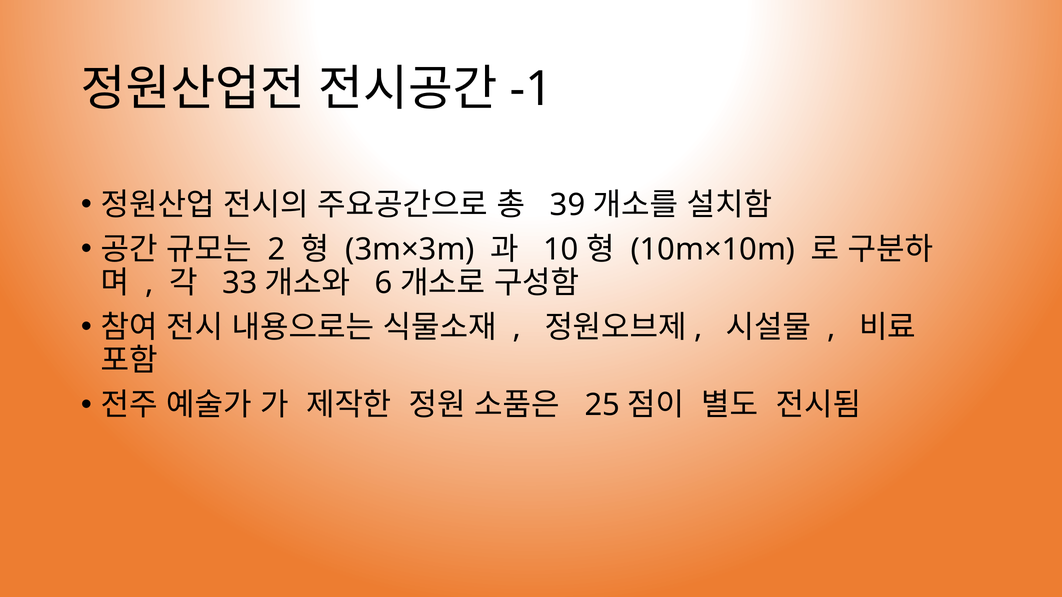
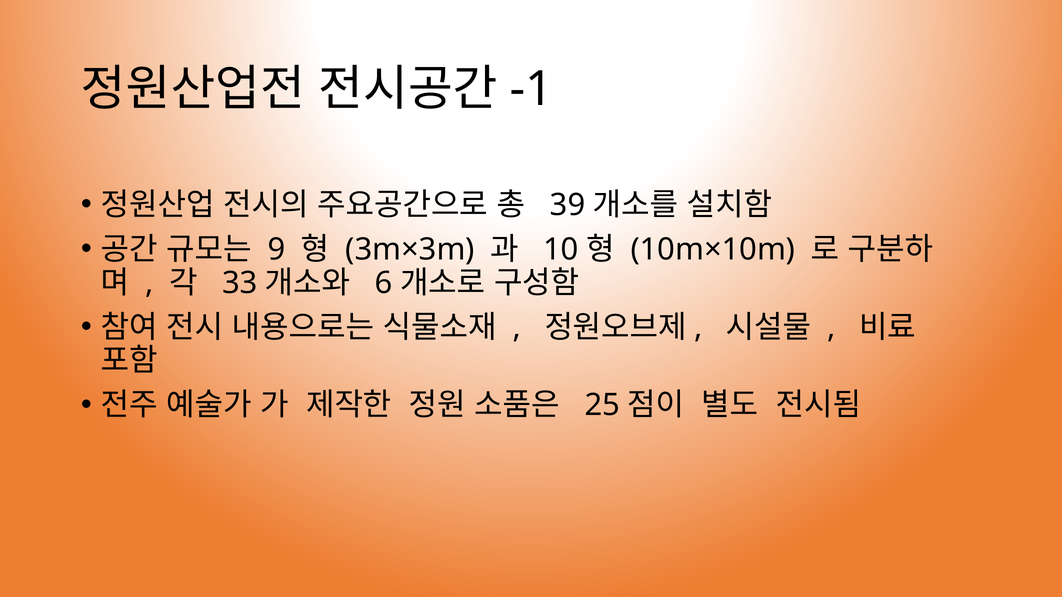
2: 2 -> 9 (277, 250)
